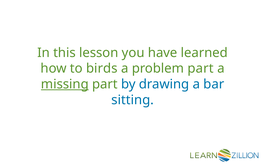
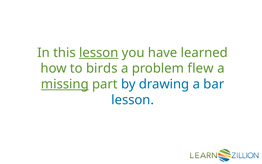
lesson underline: none -> present (99, 53)
problem part: part -> flew (201, 68)
sitting: sitting -> lesson (133, 100)
